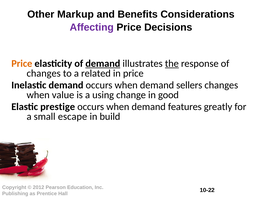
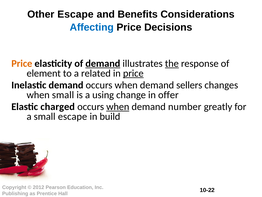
Other Markup: Markup -> Escape (75, 14)
Affecting colour: purple -> blue (92, 27)
changes: changes -> element (44, 73)
price underline: none -> present (133, 73)
when value: value -> small (63, 95)
good: good -> offer (168, 95)
prestige: prestige -> charged (58, 107)
when underline: none -> present (118, 107)
features: features -> number (185, 107)
